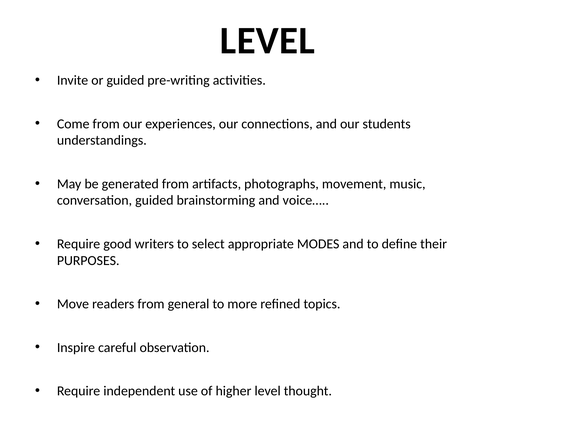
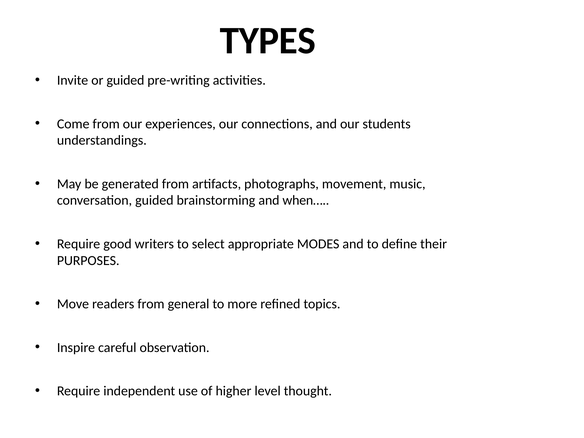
LEVEL: LEVEL -> TYPES (268, 41)
voice…: voice… -> when… (306, 200)
